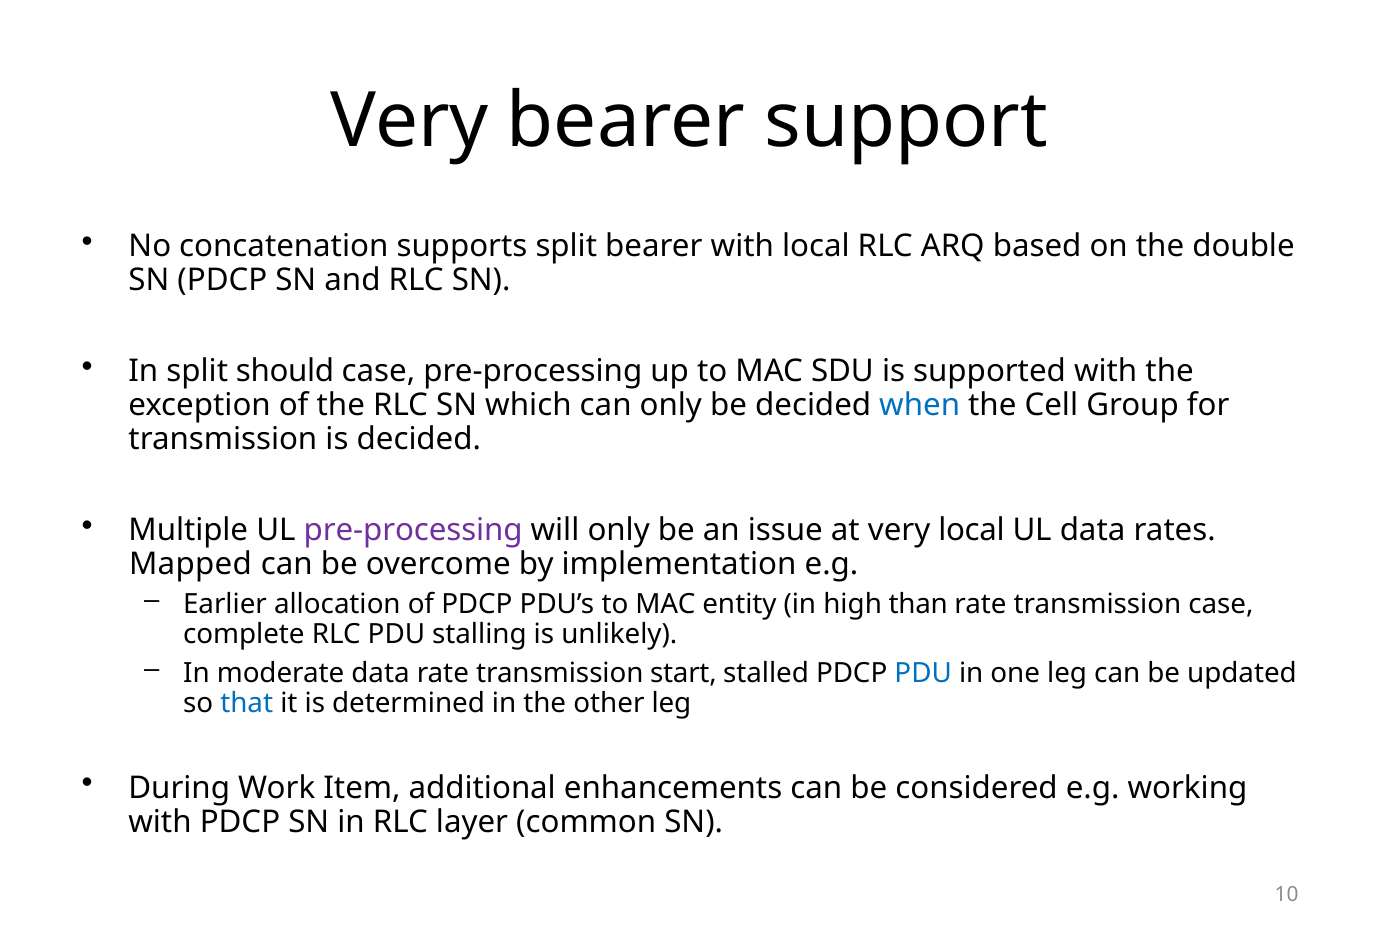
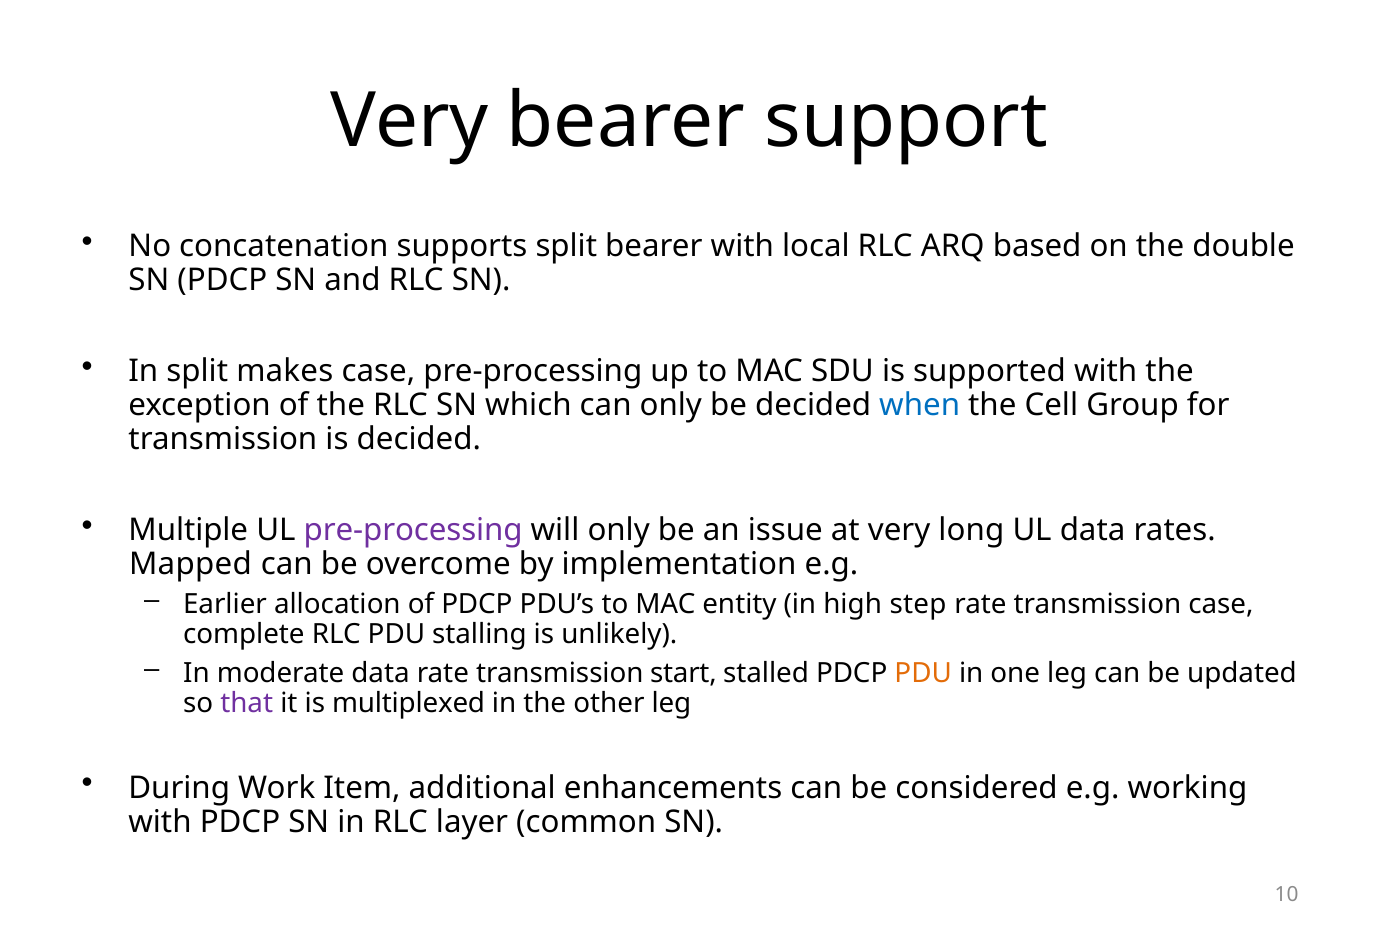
should: should -> makes (285, 371)
very local: local -> long (971, 530)
than: than -> step (918, 604)
PDU colour: blue -> orange (923, 673)
that colour: blue -> purple (247, 703)
determined: determined -> multiplexed (409, 703)
